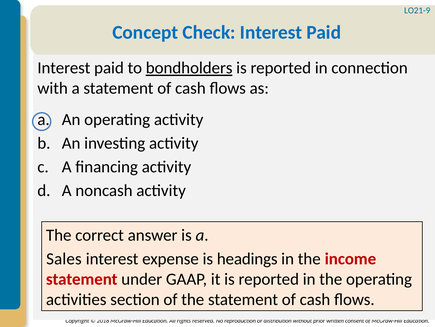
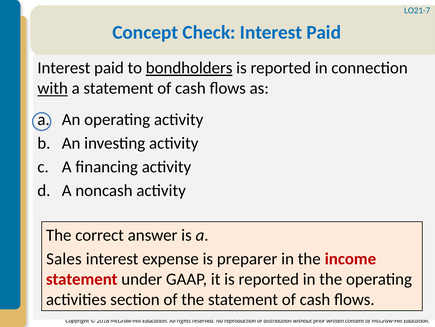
LO21-9: LO21-9 -> LO21-7 (417, 11)
with underline: none -> present (53, 88)
headings: headings -> preparer (247, 258)
